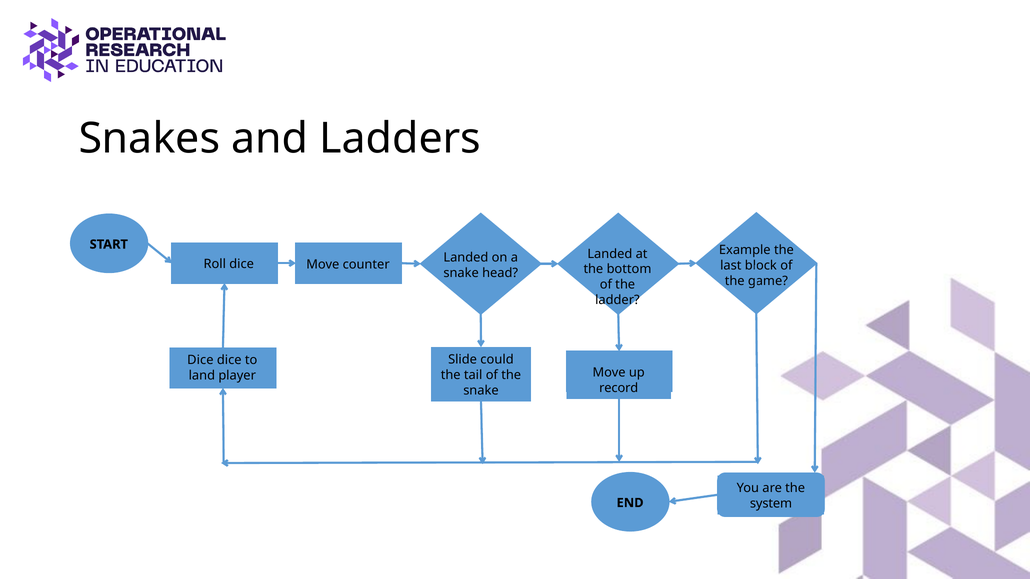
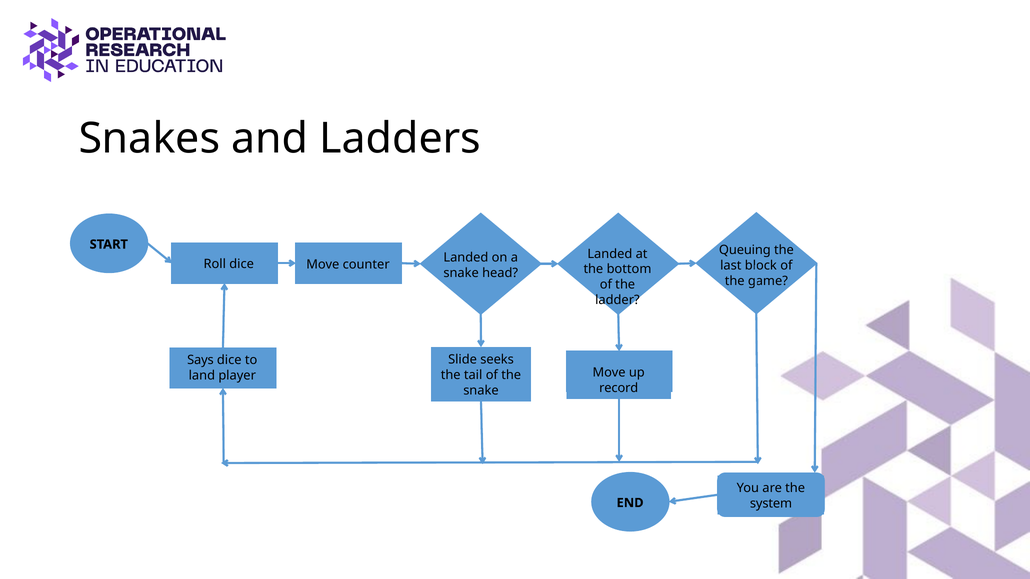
Example: Example -> Queuing (745, 250)
could: could -> seeks (497, 360)
Dice: Dice -> Says (200, 360)
